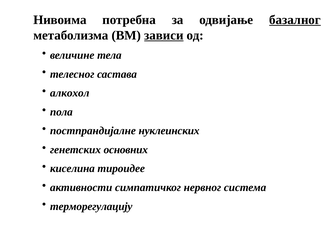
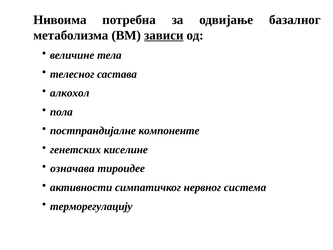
базалног underline: present -> none (295, 20)
нуклеинских: нуклеинских -> компоненте (169, 131)
основних: основних -> киселине (126, 150)
киселина: киселина -> означава (72, 168)
